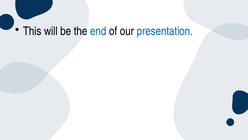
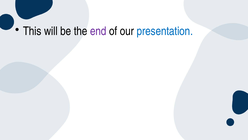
end colour: blue -> purple (98, 31)
